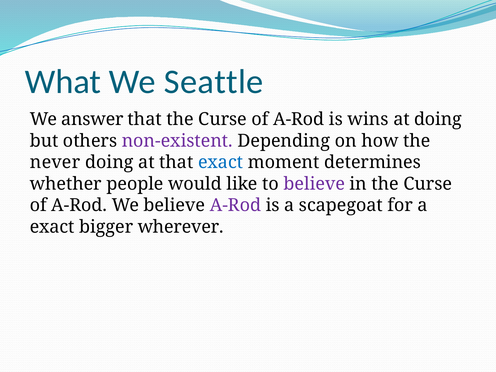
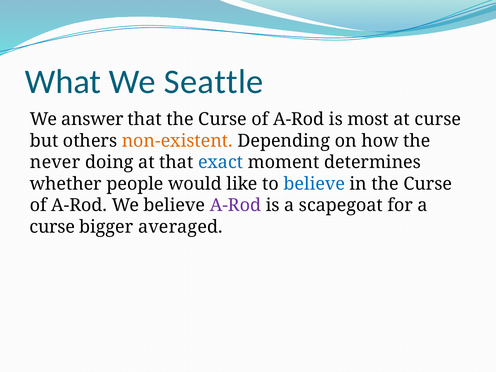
wins: wins -> most (368, 119)
at doing: doing -> curse (438, 119)
non-existent colour: purple -> orange (177, 141)
believe colour: purple -> blue (314, 184)
exact: exact -> curse (52, 227)
wherever: wherever -> averaged (180, 227)
